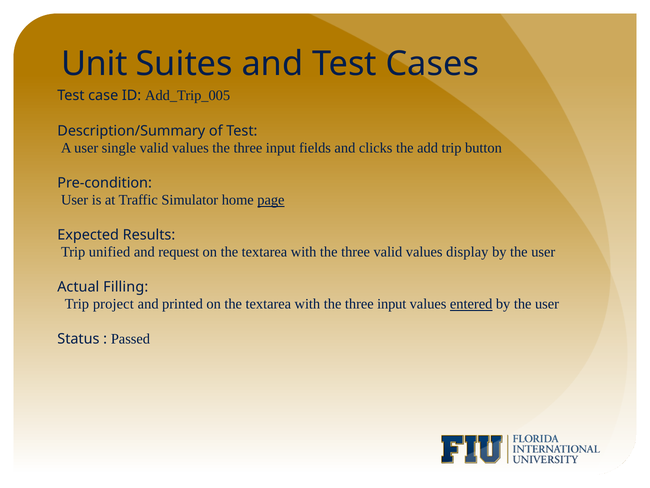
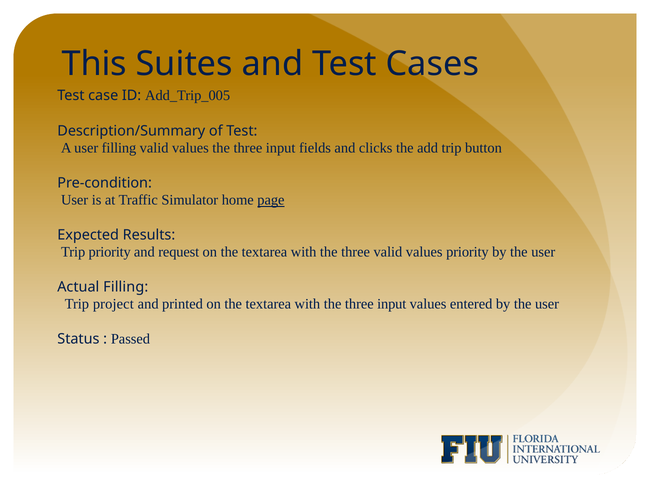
Unit: Unit -> This (94, 64)
user single: single -> filling (119, 148)
Trip unified: unified -> priority (110, 252)
values display: display -> priority (467, 252)
entered underline: present -> none (471, 304)
